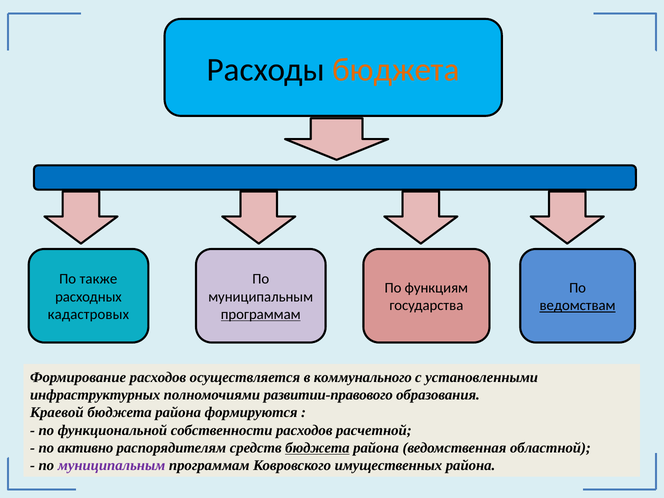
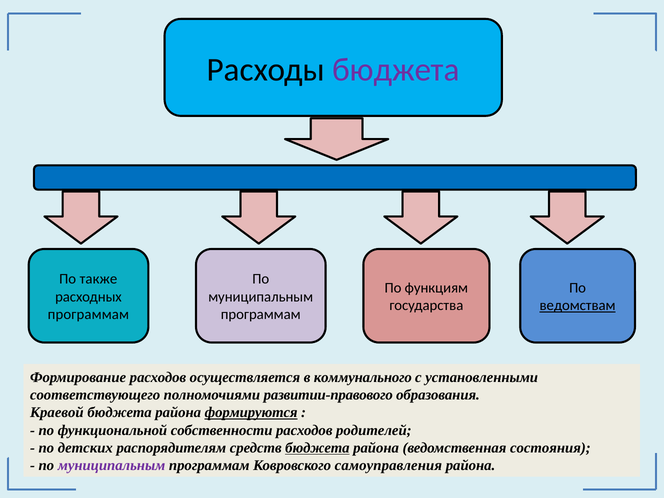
бюджета colour: orange -> purple (396, 70)
кадастровых: кадастровых -> программам (88, 314)
программам underline: present -> none (261, 314)
инфраструктурных: инфраструктурных -> соответствующего (95, 395)
формируются underline: none -> present (251, 413)
расчетной: расчетной -> родителей (374, 430)
активно: активно -> детских (85, 448)
областной: областной -> состояния (550, 448)
имущественных: имущественных -> самоуправления (388, 466)
